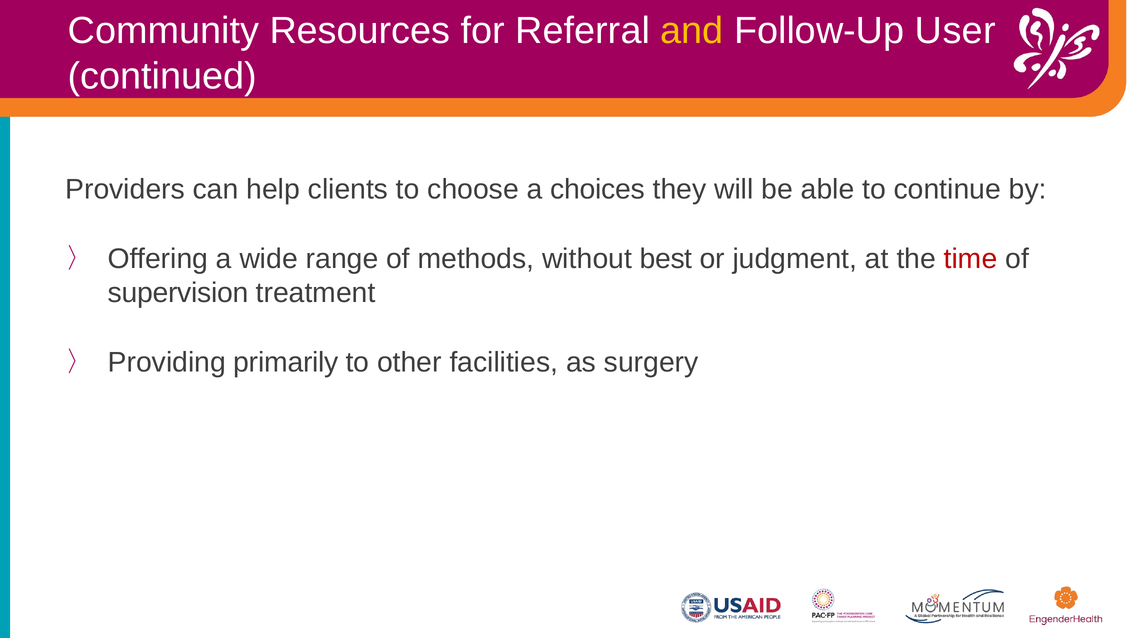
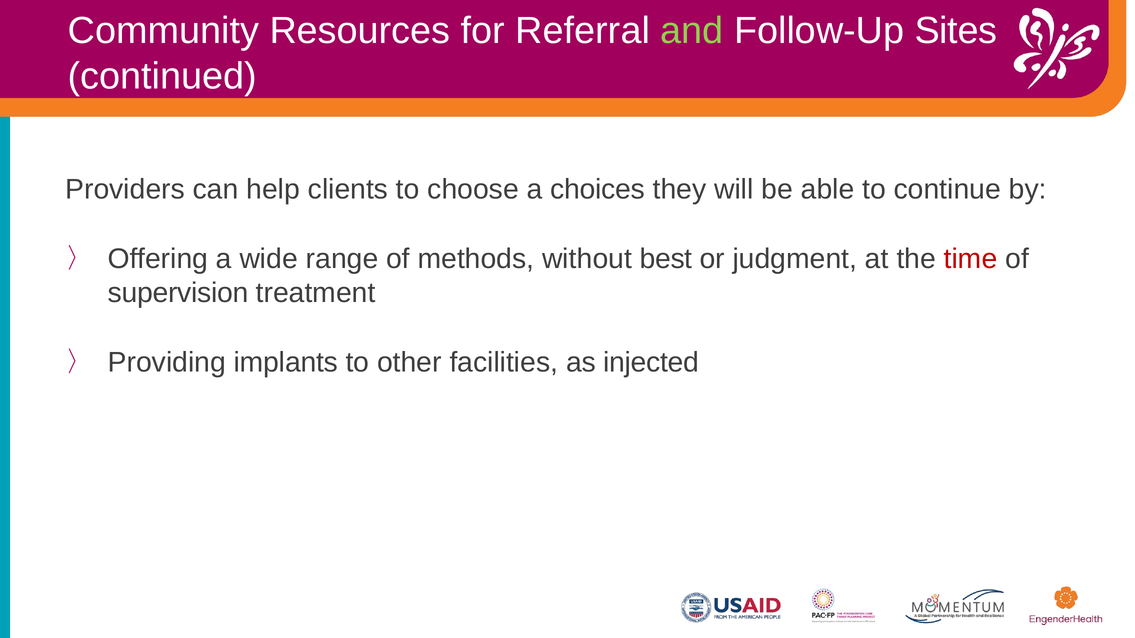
and colour: yellow -> light green (692, 31)
User: User -> Sites (956, 31)
primarily: primarily -> implants (286, 363)
surgery: surgery -> injected (651, 363)
